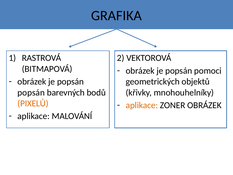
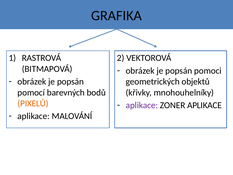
popsán: popsán -> pomocí (31, 92)
aplikace colour: orange -> purple (142, 105)
ZONER OBRÁZEK: OBRÁZEK -> APLIKACE (204, 105)
